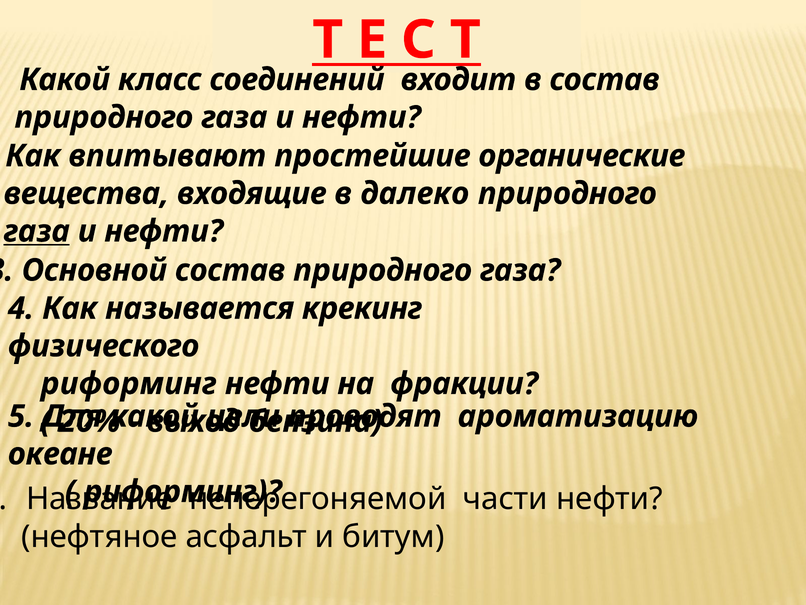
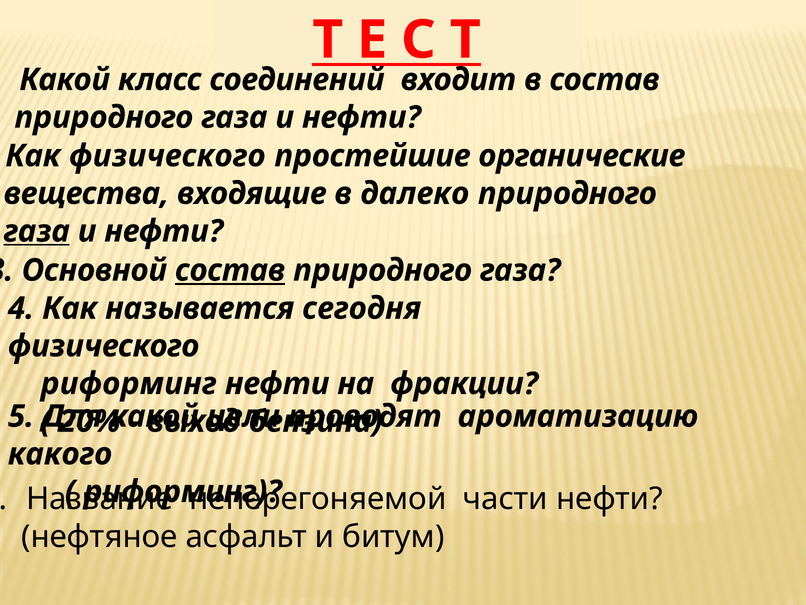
Как впитывают: впитывают -> физического (167, 156)
состав underline: none -> present (230, 270)
крекинг: крекинг -> сегодня (362, 308)
океане: океане -> какого (60, 454)
